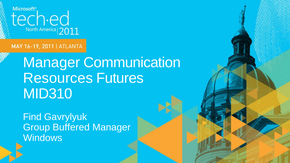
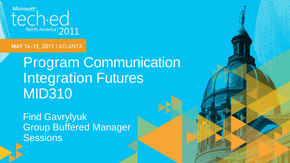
Manager: Manager -> Program (52, 62)
Resources: Resources -> Integration (58, 78)
Windows: Windows -> Sessions (43, 138)
